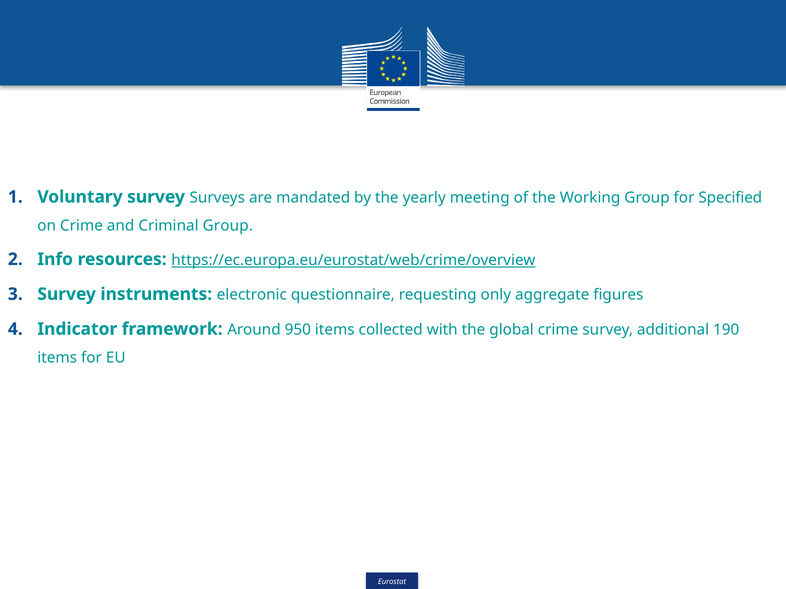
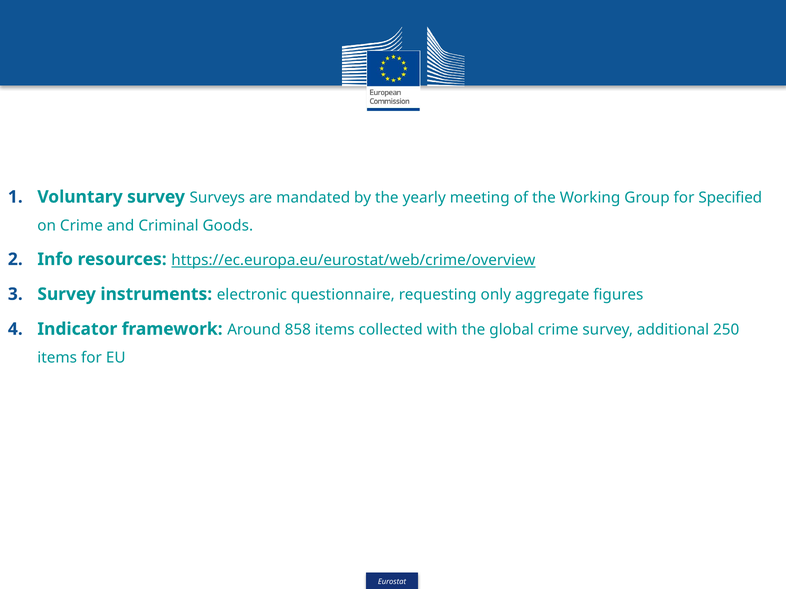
Criminal Group: Group -> Goods (228, 226)
950: 950 -> 858 (298, 330)
190: 190 -> 250 (726, 330)
